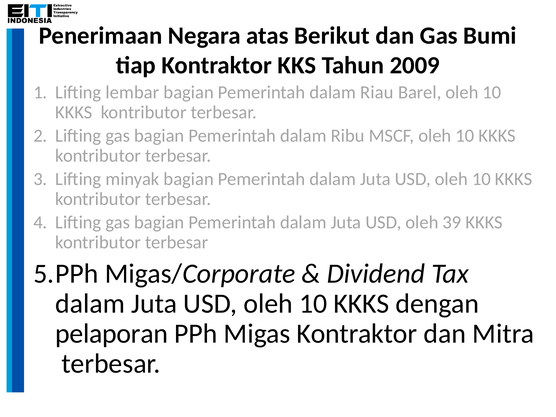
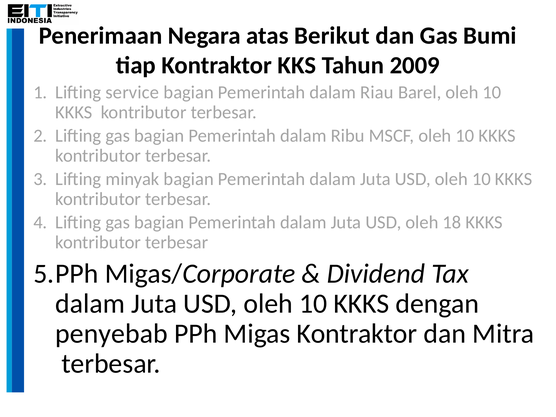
lembar: lembar -> service (132, 92)
39: 39 -> 18 (452, 222)
pelaporan: pelaporan -> penyebab (111, 334)
